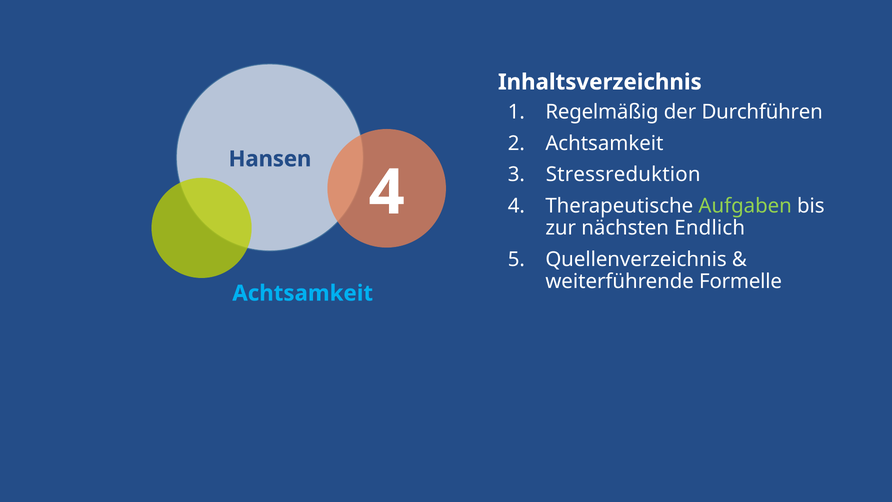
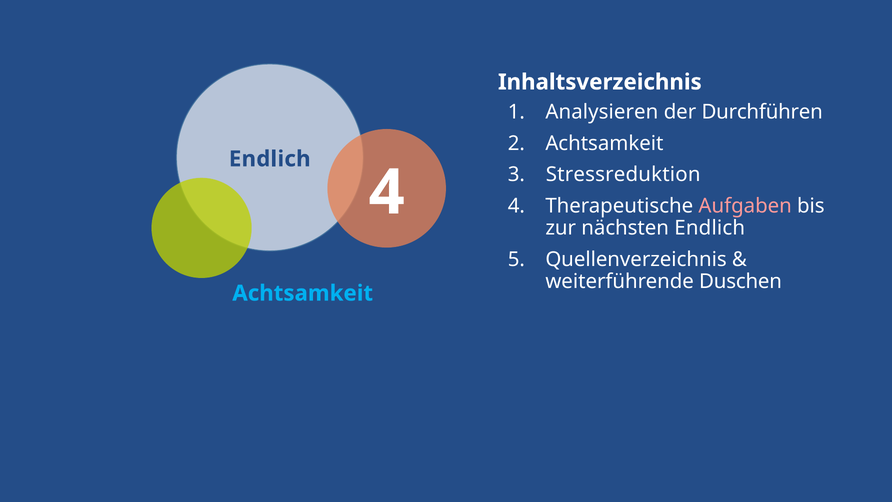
Regelmäßig: Regelmäßig -> Analysieren (602, 112)
Hansen: Hansen -> Endlich (270, 159)
Aufgaben colour: light green -> pink (745, 206)
Formelle: Formelle -> Duschen (741, 282)
